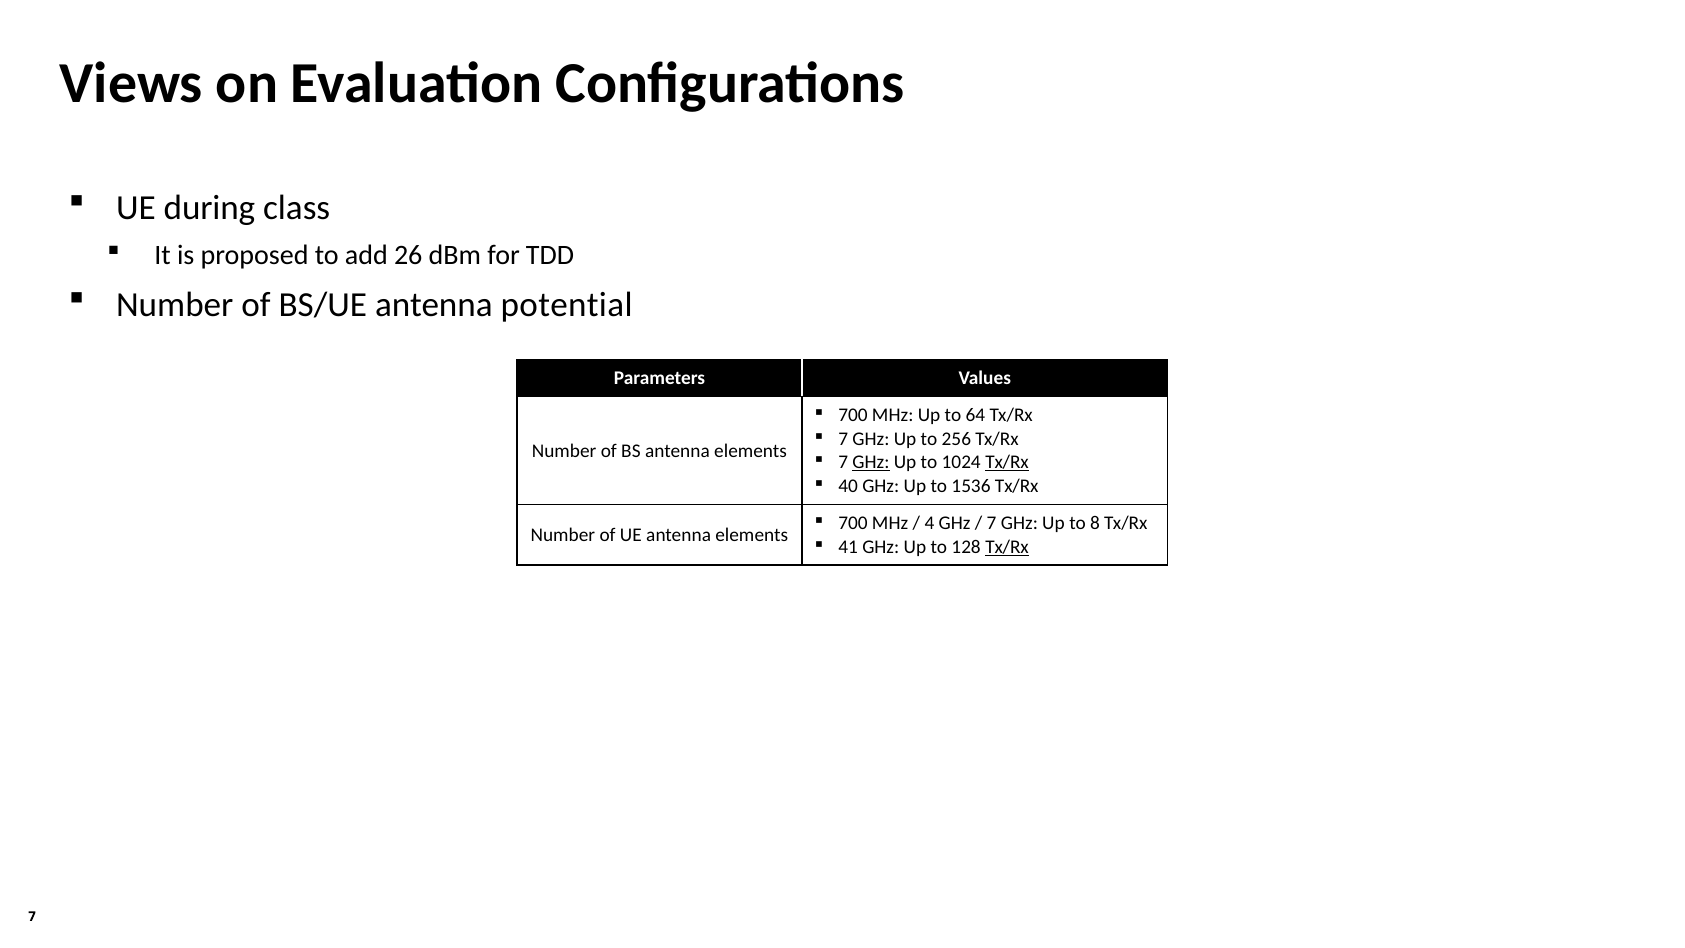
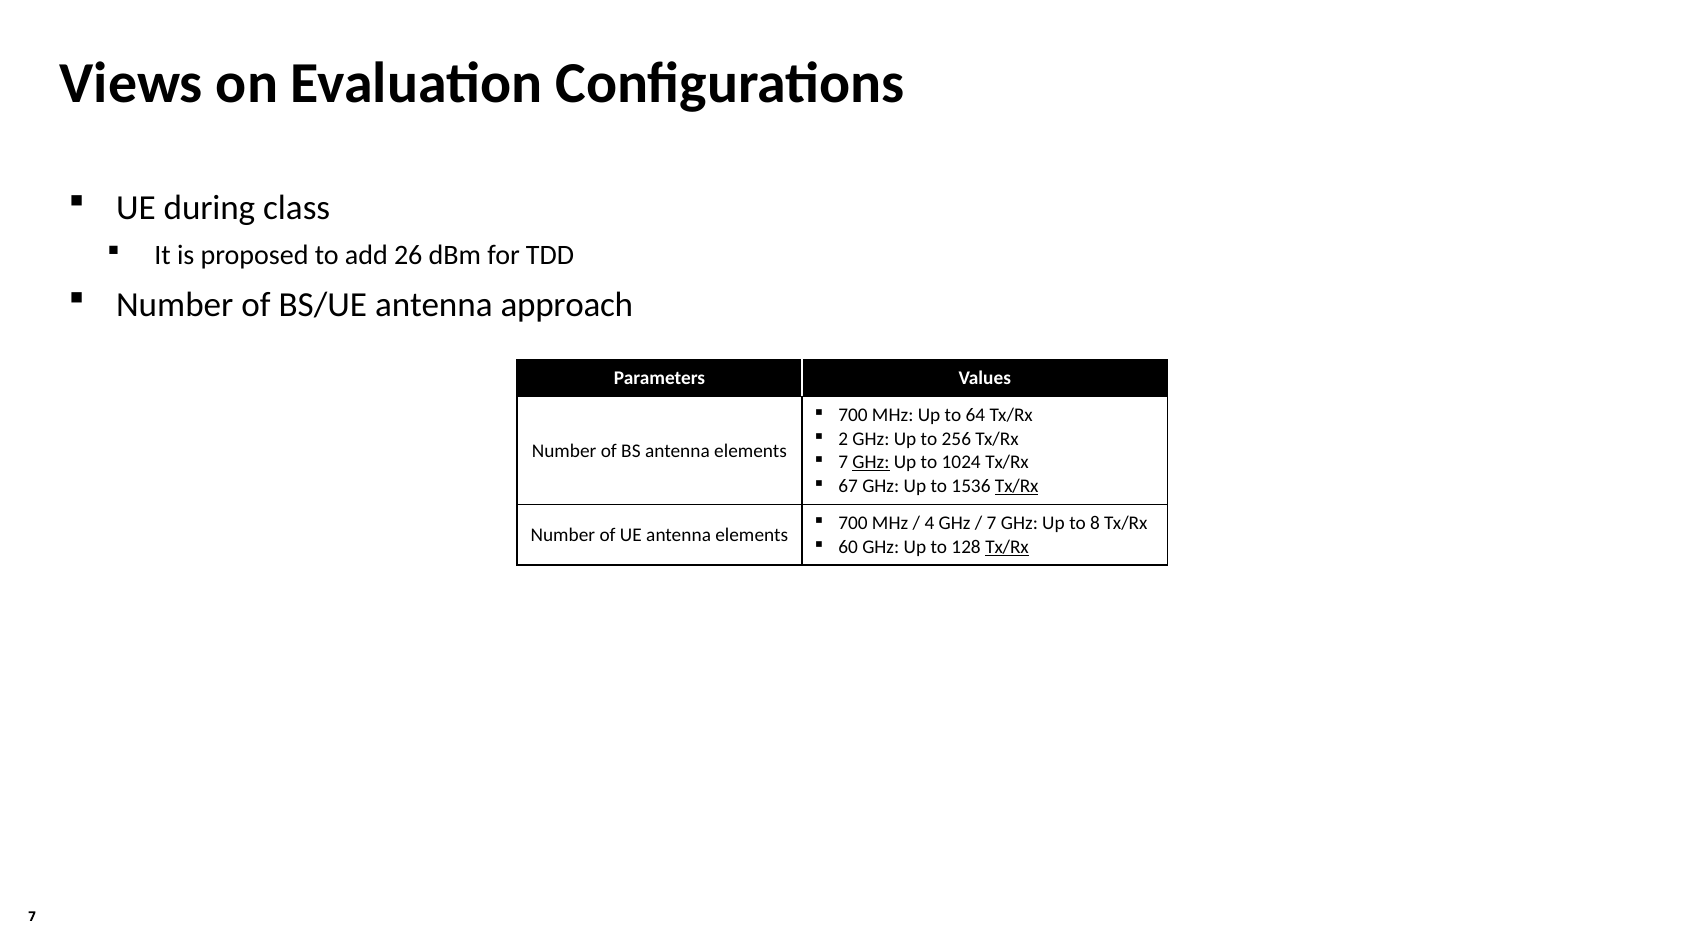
potential: potential -> approach (567, 304)
7: 7 -> 2 (843, 439)
Tx/Rx underline: present -> none (1007, 463)
40: 40 -> 67 (848, 486)
Tx/Rx underline: none -> present (1017, 486)
41: 41 -> 60 (848, 547)
